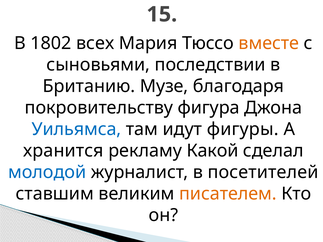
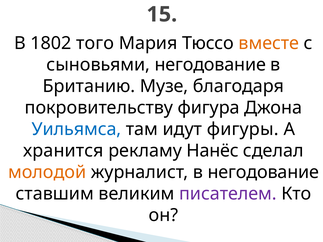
всех: всех -> того (95, 43)
сыновьями последствии: последствии -> негодование (210, 65)
Какой: Какой -> Нанёс (213, 151)
молодой colour: blue -> orange (47, 172)
в посетителей: посетителей -> негодование (263, 172)
писателем colour: orange -> purple (228, 194)
